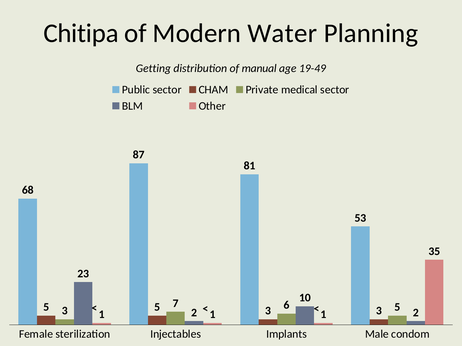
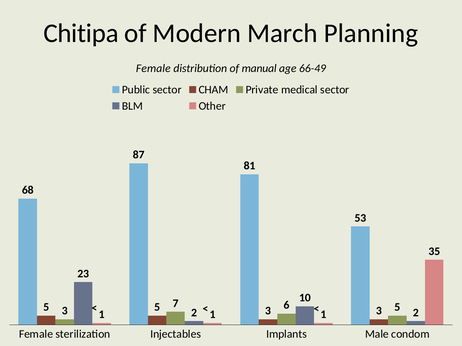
Water: Water -> March (282, 33)
Getting: Getting -> Female (153, 68)
19-49: 19-49 -> 66-49 (312, 68)
